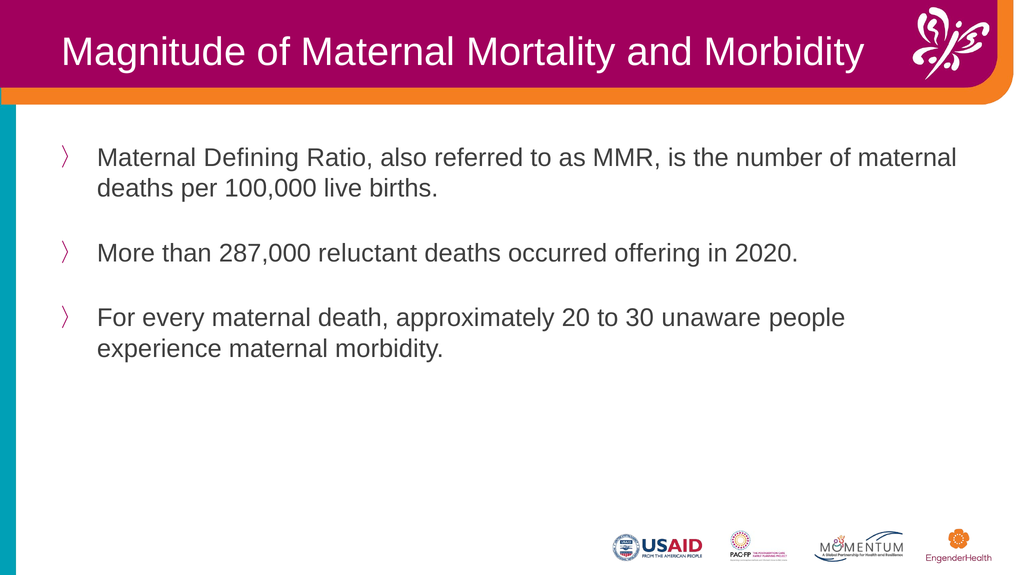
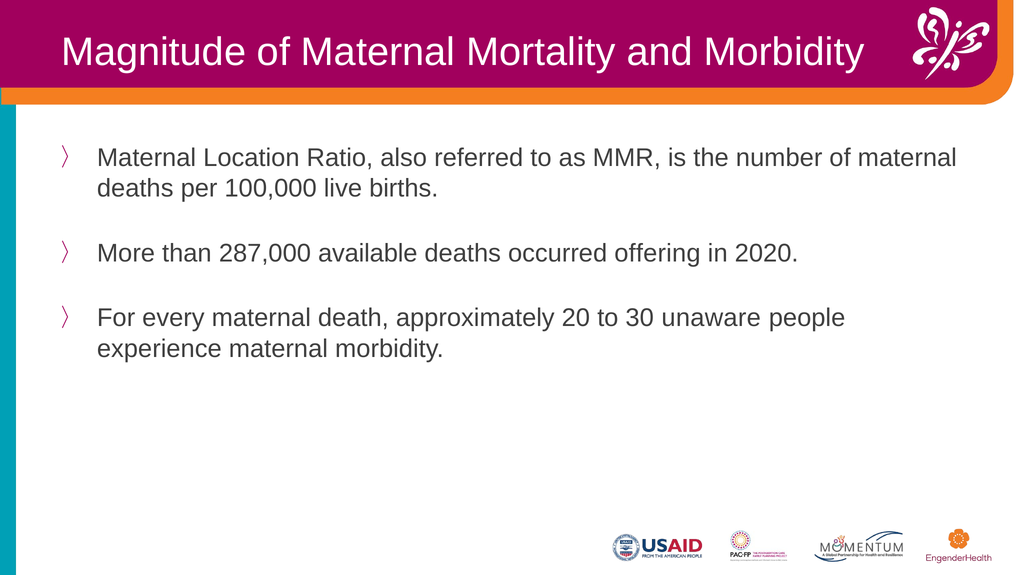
Defining: Defining -> Location (251, 158)
reluctant: reluctant -> available (368, 253)
